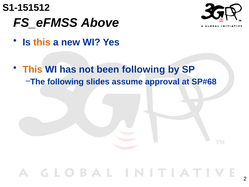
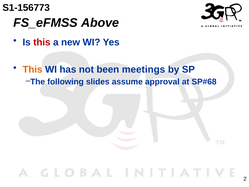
S1-151512: S1-151512 -> S1-156773 (26, 8)
this colour: orange -> red (42, 42)
been following: following -> meetings (144, 69)
